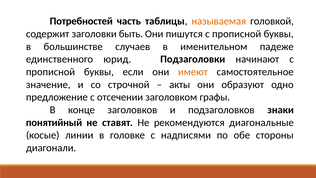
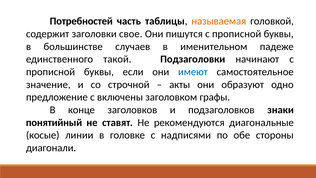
быть: быть -> свое (131, 34)
юрид: юрид -> такой (117, 59)
имеют colour: orange -> blue (193, 72)
отсечении: отсечении -> включены (120, 97)
